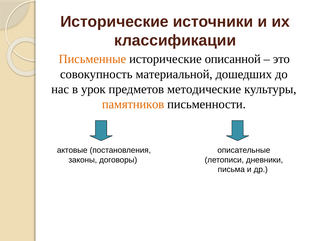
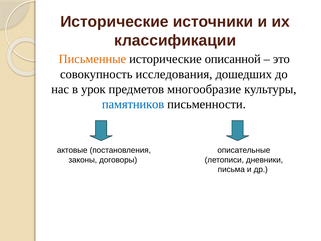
материальной: материальной -> исследования (174, 74)
методические: методические -> многообразие (204, 89)
памятников colour: orange -> blue (133, 104)
